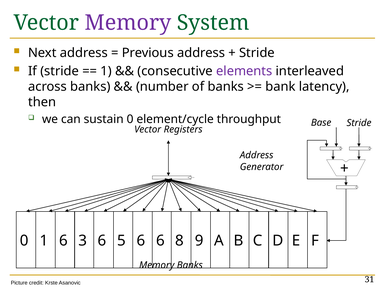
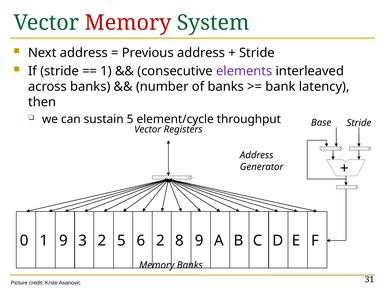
Memory colour: purple -> red (128, 23)
sustain 0: 0 -> 5 (130, 119)
1 6: 6 -> 9 (63, 241)
3 6: 6 -> 2 (102, 241)
6 6: 6 -> 2 (160, 241)
